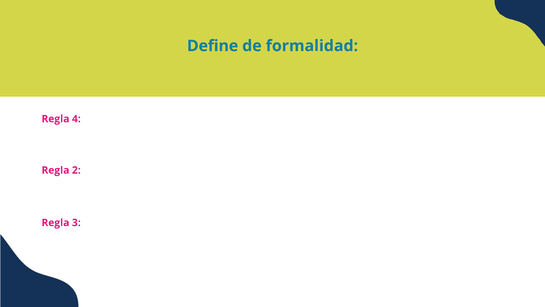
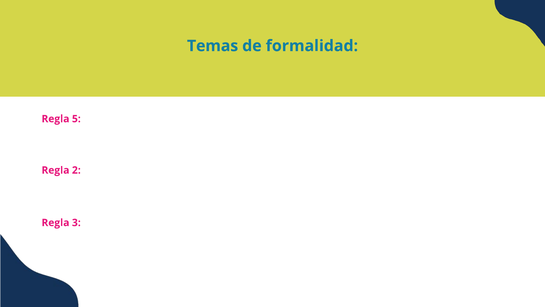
Define: Define -> Temas (213, 46)
4: 4 -> 5 (76, 119)
